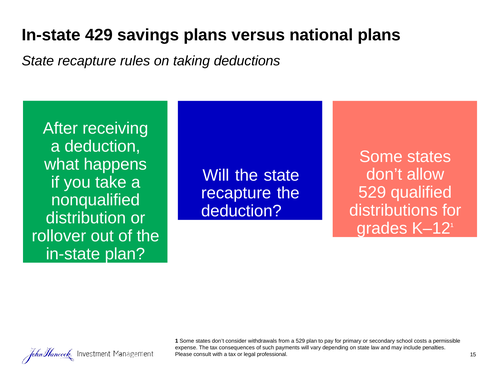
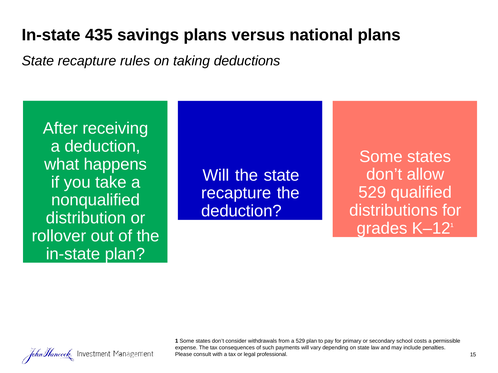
429: 429 -> 435 (99, 35)
